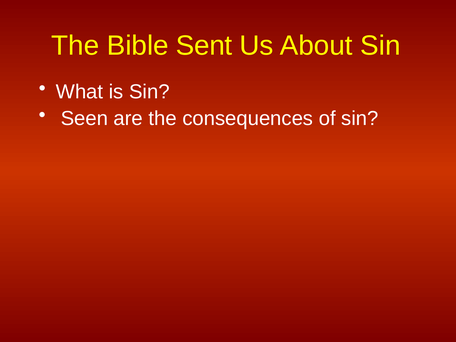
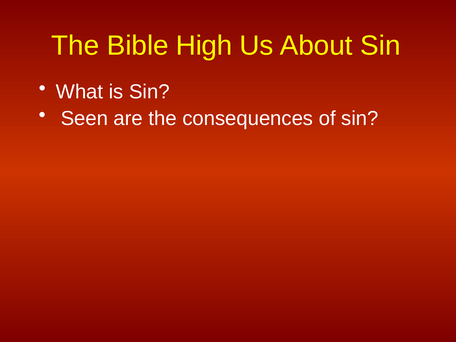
Sent: Sent -> High (204, 46)
